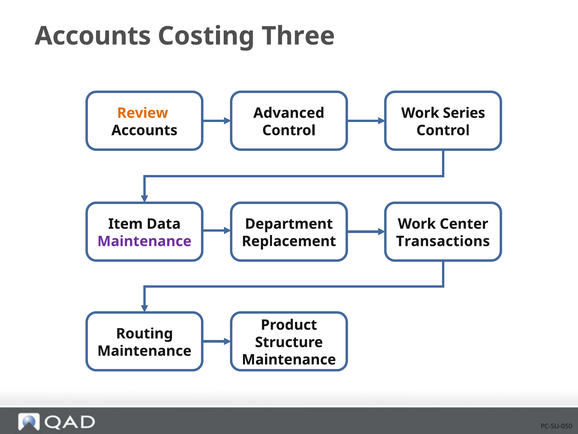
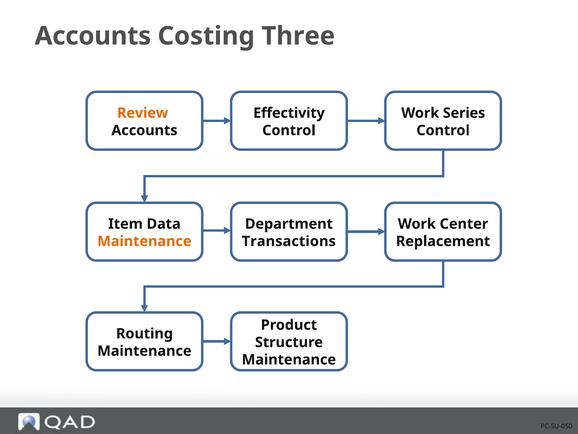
Advanced: Advanced -> Effectivity (289, 113)
Maintenance colour: purple -> orange (144, 241)
Replacement: Replacement -> Transactions (289, 241)
Transactions: Transactions -> Replacement (443, 241)
